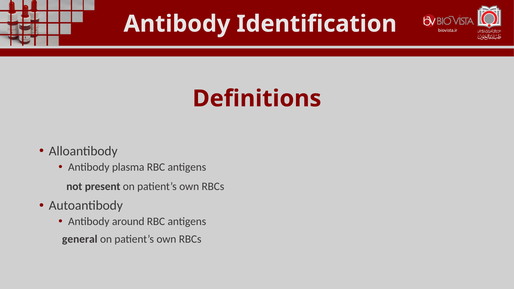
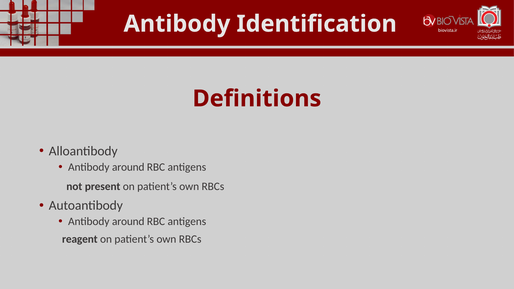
plasma: plasma -> around (128, 167)
general: general -> reagent (80, 239)
